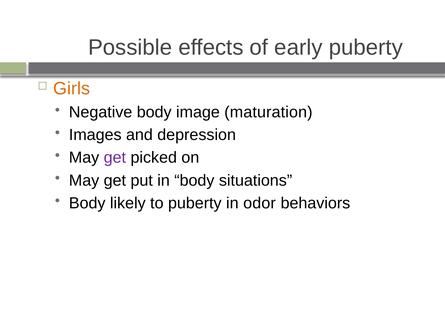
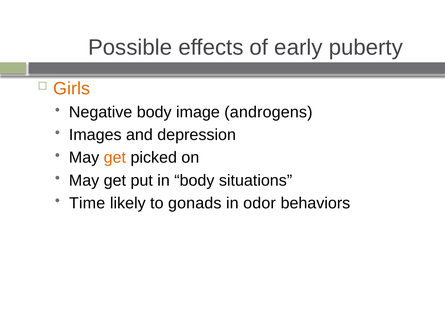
maturation: maturation -> androgens (268, 112)
get colour: purple -> orange (115, 158)
Body: Body -> Time (87, 203)
to puberty: puberty -> gonads (195, 203)
